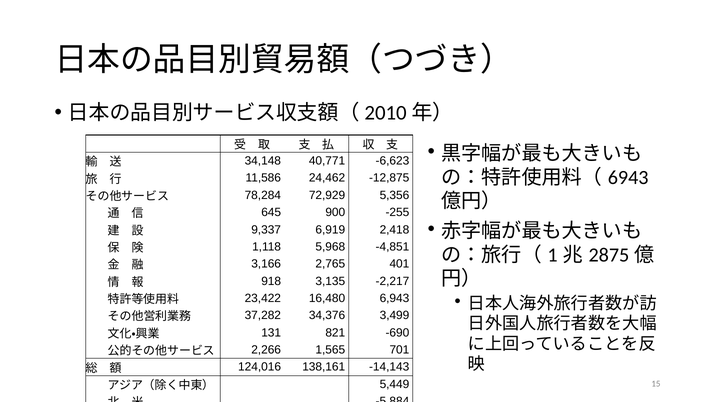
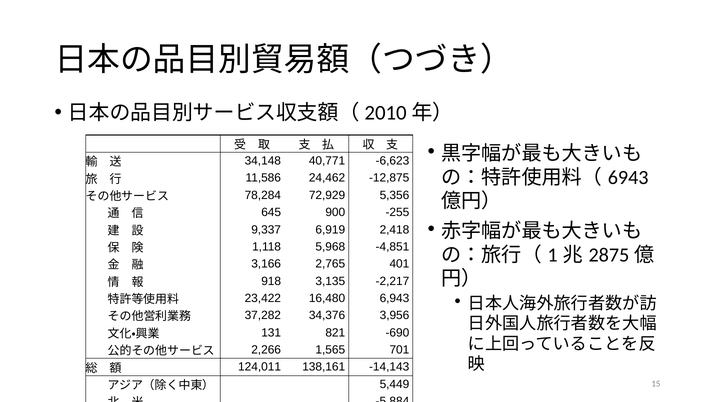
3,499: 3,499 -> 3,956 (394, 316)
124,016: 124,016 -> 124,011 (260, 367)
